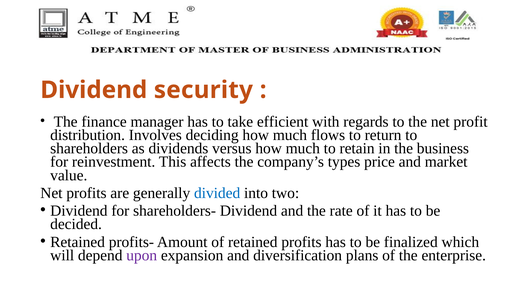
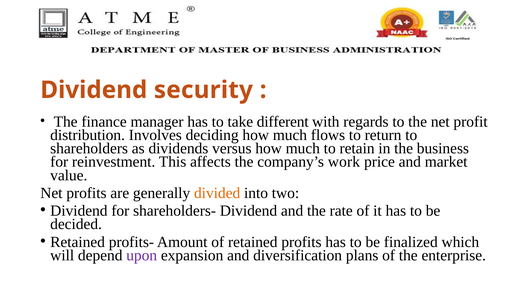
efficient: efficient -> different (283, 122)
types: types -> work (344, 162)
divided colour: blue -> orange (217, 193)
